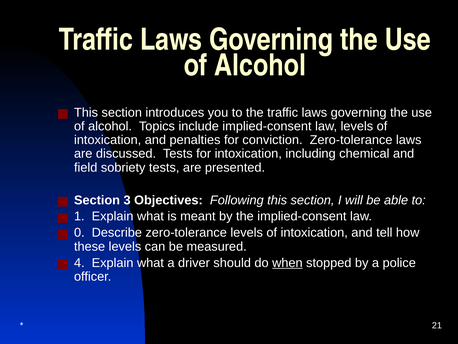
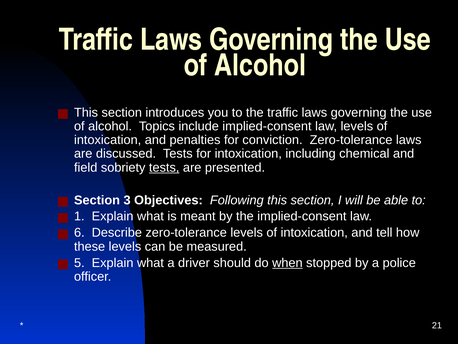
tests underline: none -> present (164, 167)
0: 0 -> 6 (79, 232)
4: 4 -> 5 (79, 262)
